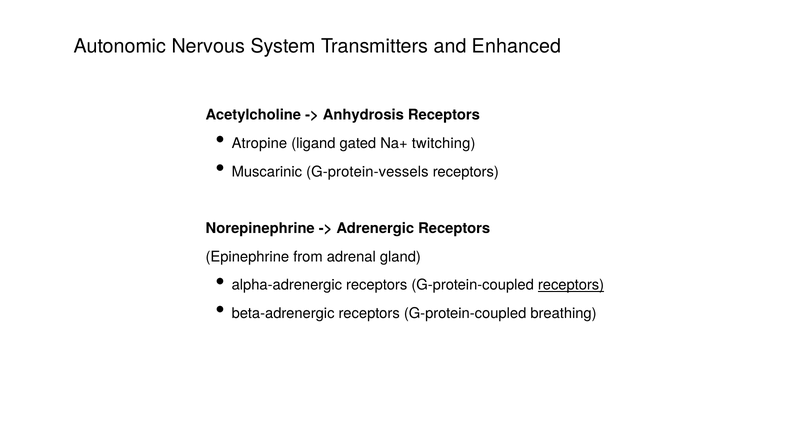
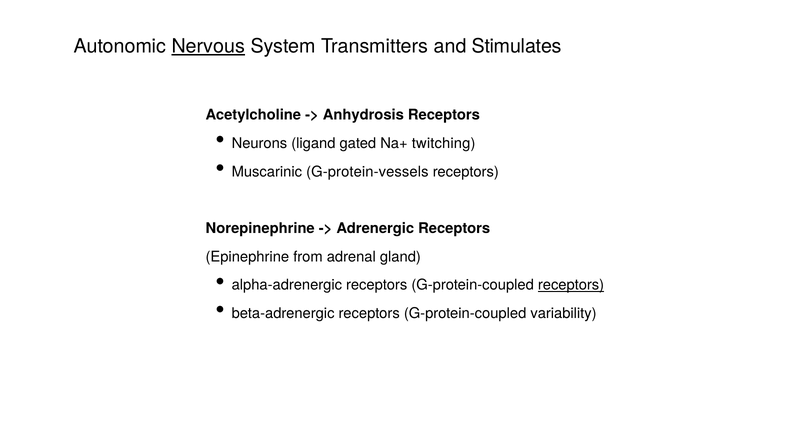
Nervous underline: none -> present (208, 46)
Enhanced: Enhanced -> Stimulates (517, 46)
Atropine: Atropine -> Neurons (259, 143)
breathing: breathing -> variability (563, 313)
